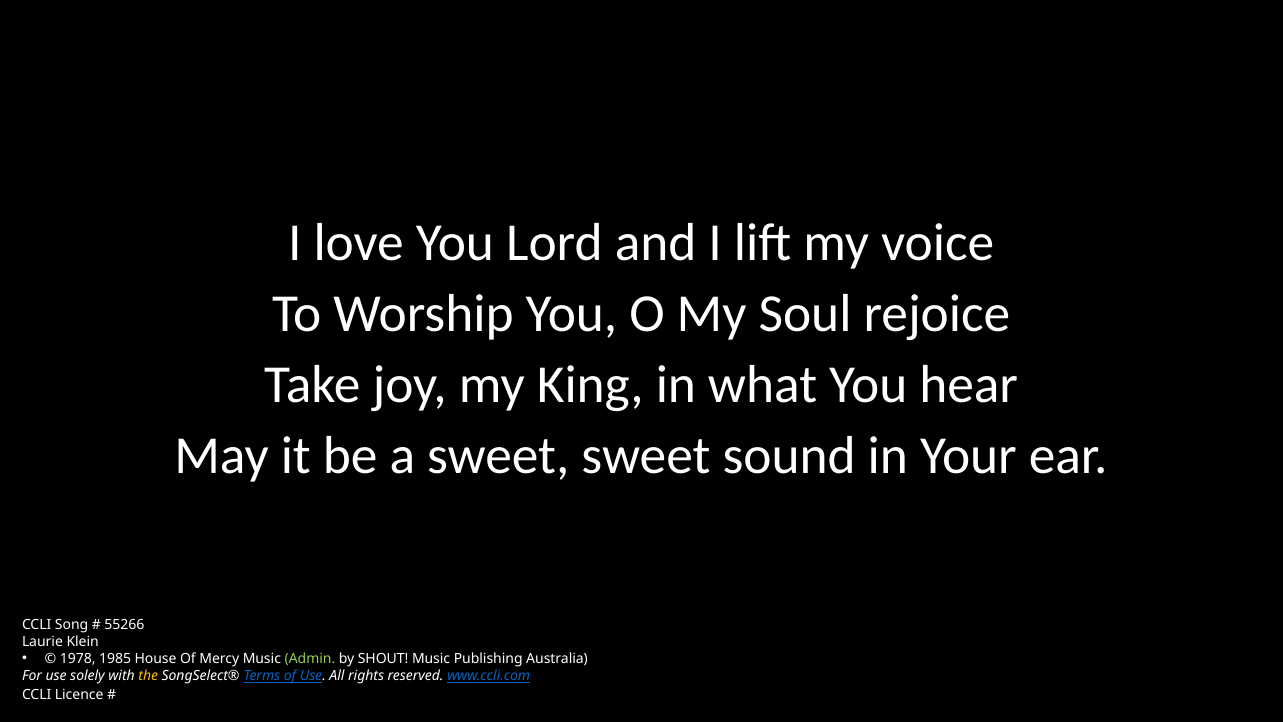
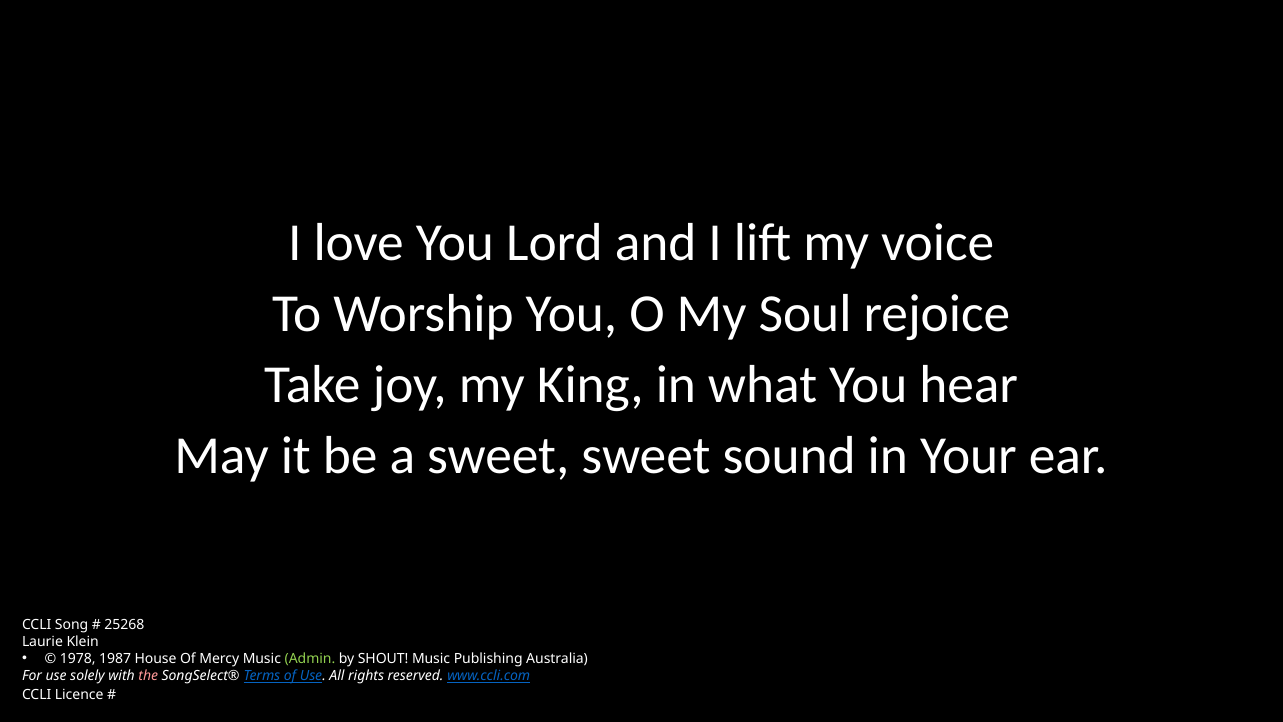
55266: 55266 -> 25268 (124, 625)
1985: 1985 -> 1987 (115, 659)
the colour: yellow -> pink (148, 675)
